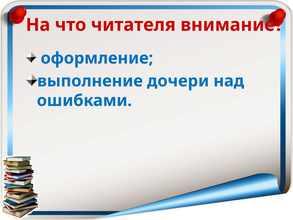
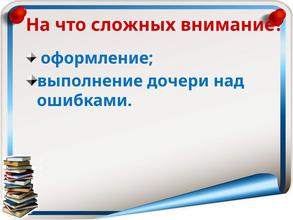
читателя: читателя -> сложных (133, 25)
